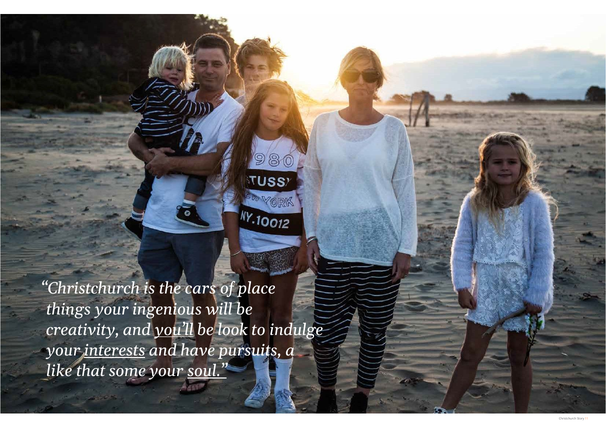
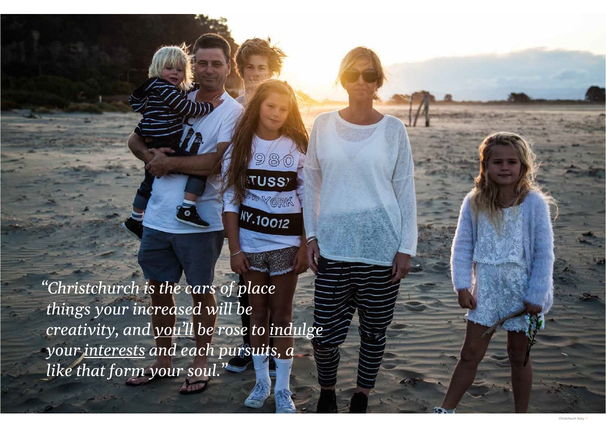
ingenious: ingenious -> increased (167, 309)
look: look -> rose (233, 330)
indulge underline: none -> present (296, 330)
have: have -> each (198, 351)
some: some -> form (127, 371)
soul underline: present -> none (207, 371)
